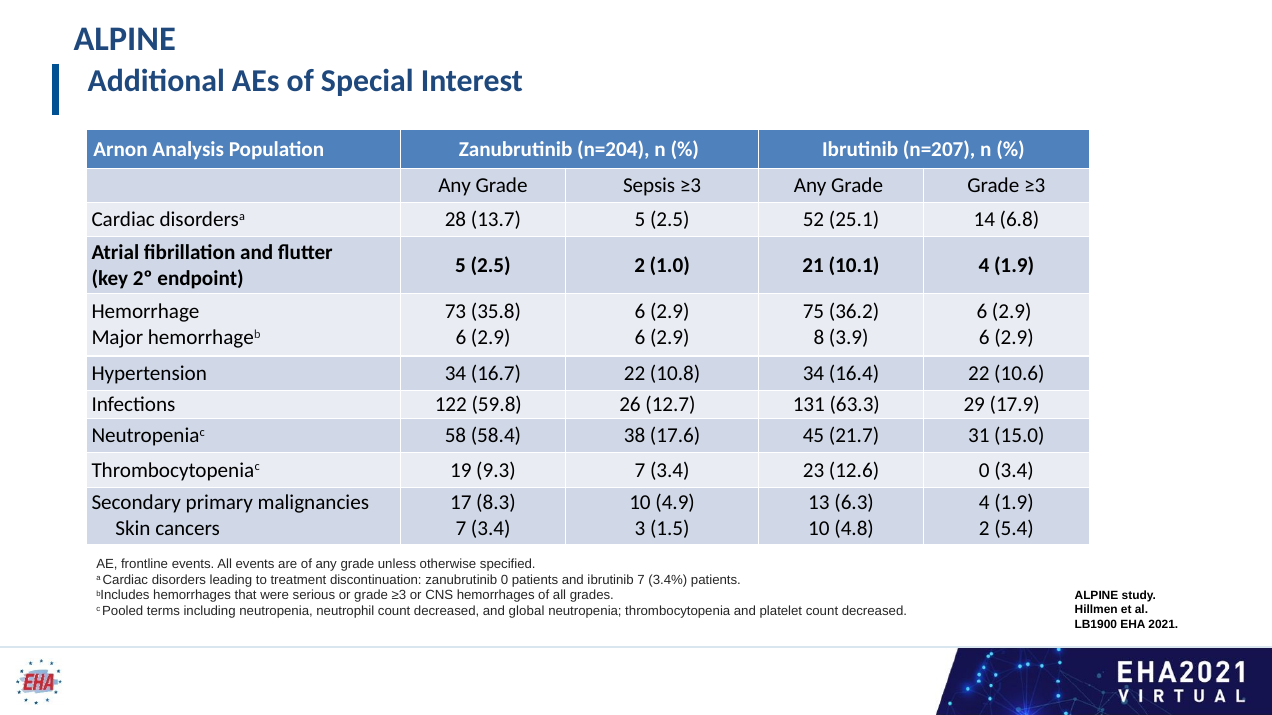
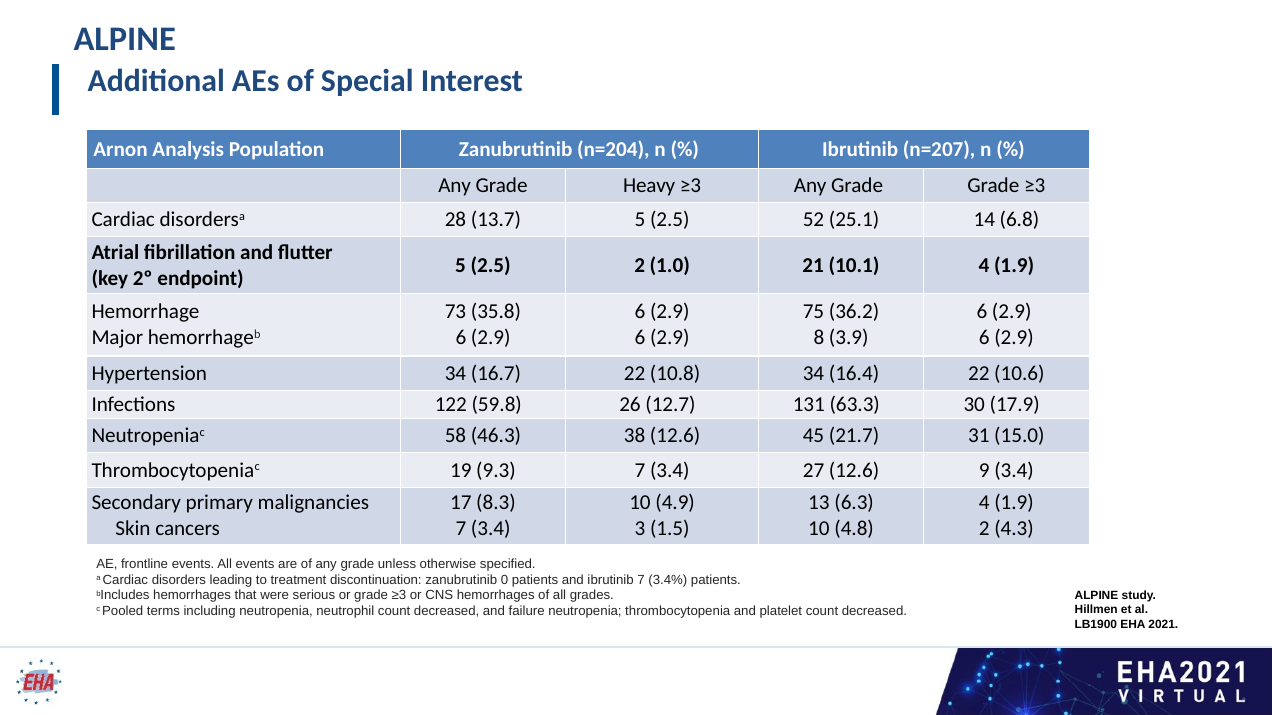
Sepsis: Sepsis -> Heavy (649, 186)
29: 29 -> 30 (974, 405)
58.4: 58.4 -> 46.3 (496, 436)
38 17.6: 17.6 -> 12.6 (675, 436)
23: 23 -> 27 (814, 470)
12.6 0: 0 -> 9 (984, 470)
5.4: 5.4 -> 4.3 (1014, 529)
global: global -> failure (527, 612)
